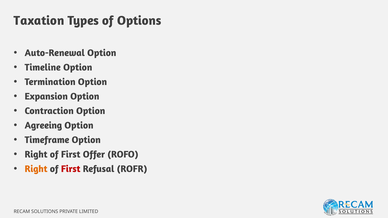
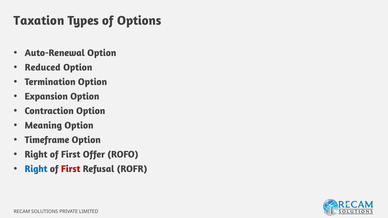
Timeline: Timeline -> Reduced (43, 67)
Agreeing: Agreeing -> Meaning (43, 126)
Right colour: orange -> blue (36, 169)
